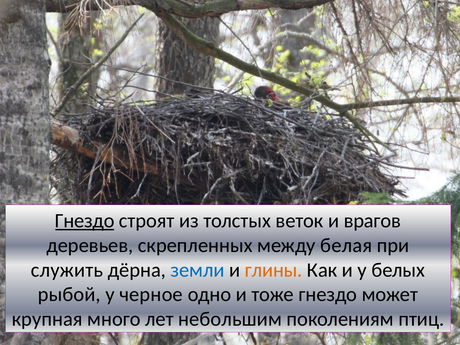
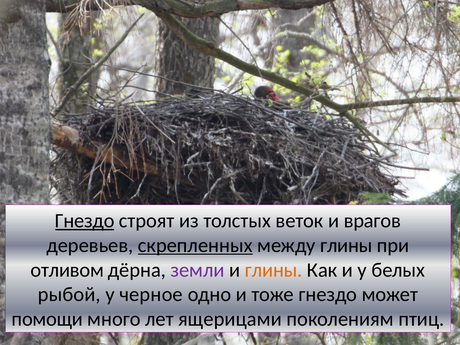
скрепленных underline: none -> present (195, 245)
между белая: белая -> глины (346, 245)
служить: служить -> отливом (67, 270)
земли colour: blue -> purple (198, 270)
крупная: крупная -> помощи (47, 319)
небольшим: небольшим -> ящерицами (230, 319)
